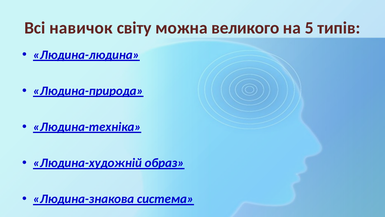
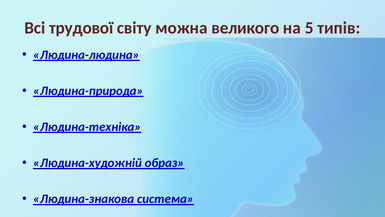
навичок: навичок -> трудової (81, 28)
